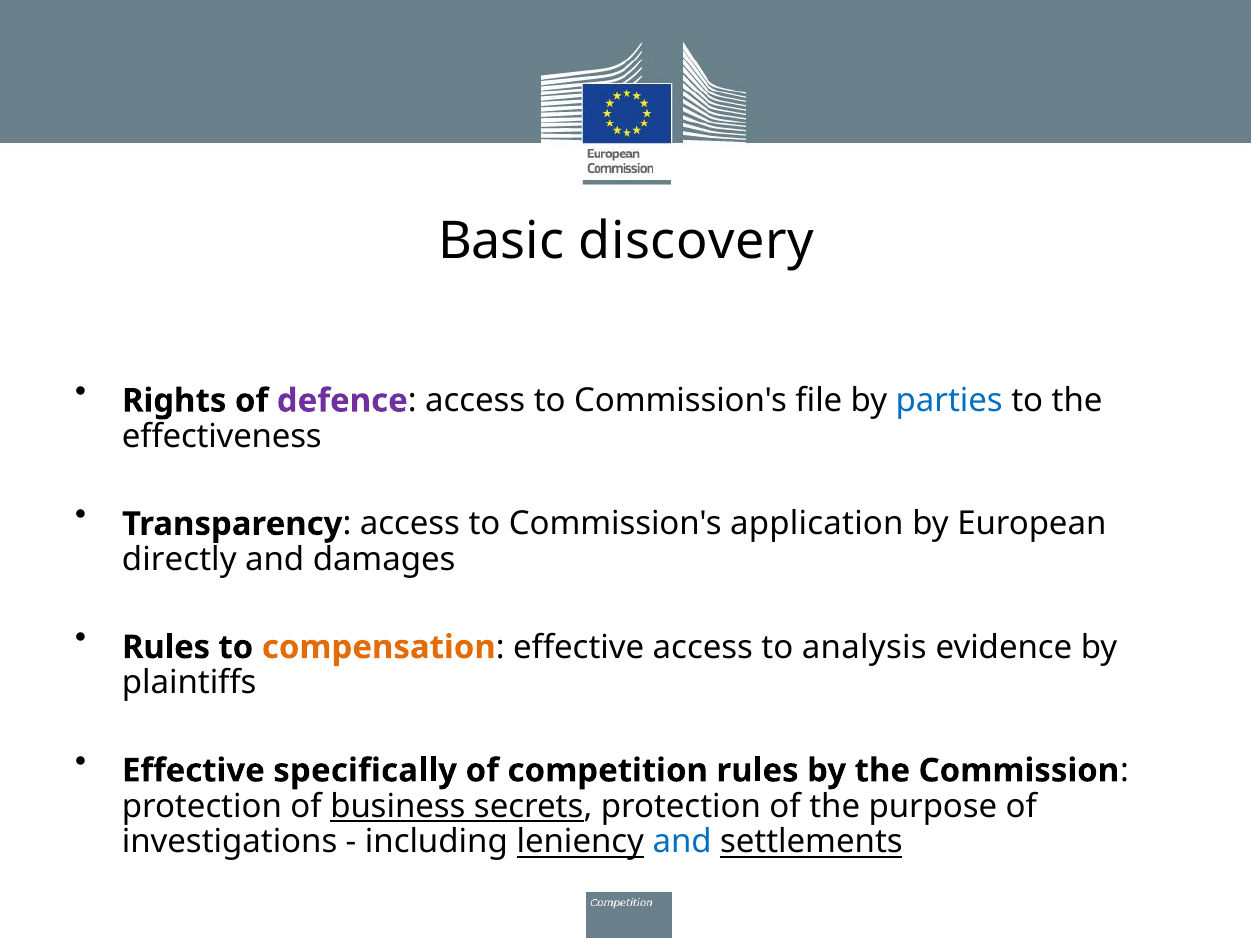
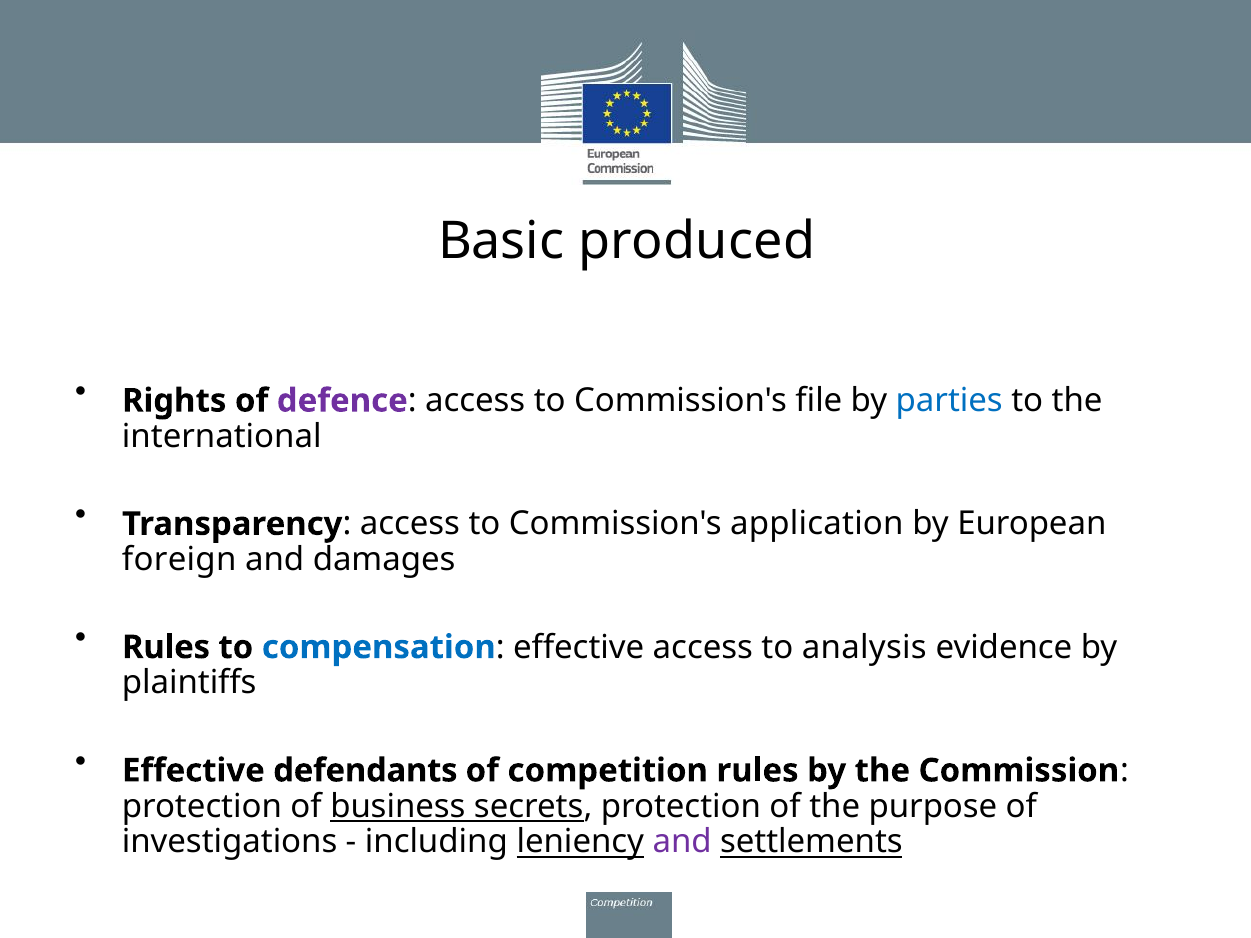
discovery: discovery -> produced (697, 241)
effectiveness: effectiveness -> international (222, 436)
directly: directly -> foreign (179, 560)
compensation colour: orange -> blue (379, 647)
specifically: specifically -> defendants (365, 771)
and colour: blue -> purple (682, 842)
